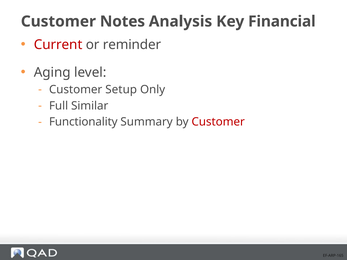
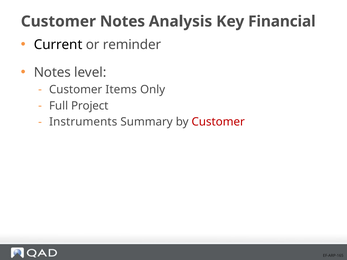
Current colour: red -> black (58, 45)
Aging: Aging -> Notes (52, 72)
Setup: Setup -> Items (121, 90)
Similar: Similar -> Project (90, 106)
Functionality: Functionality -> Instruments (83, 122)
